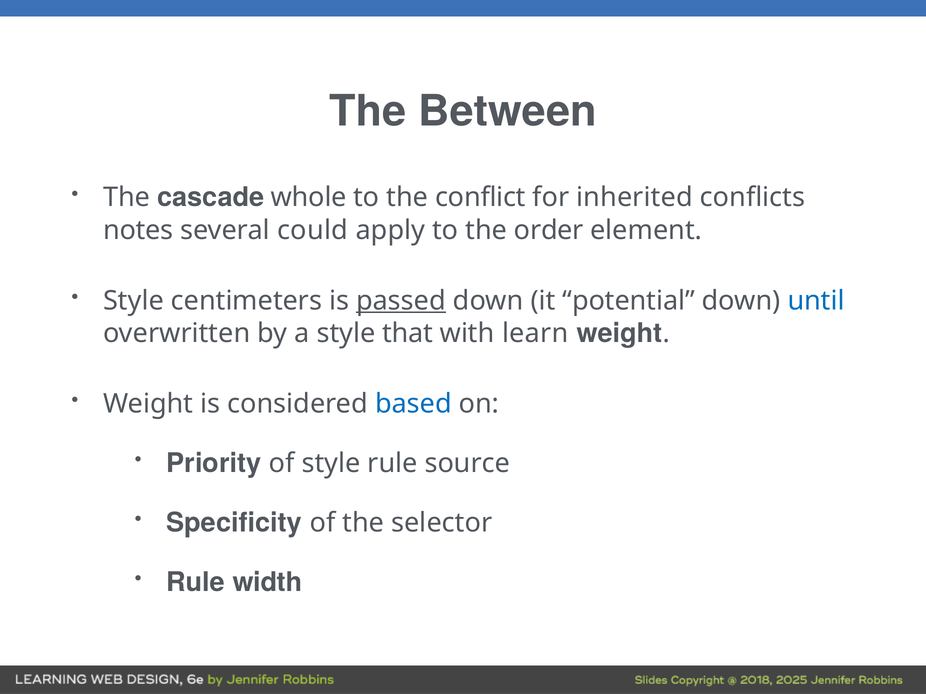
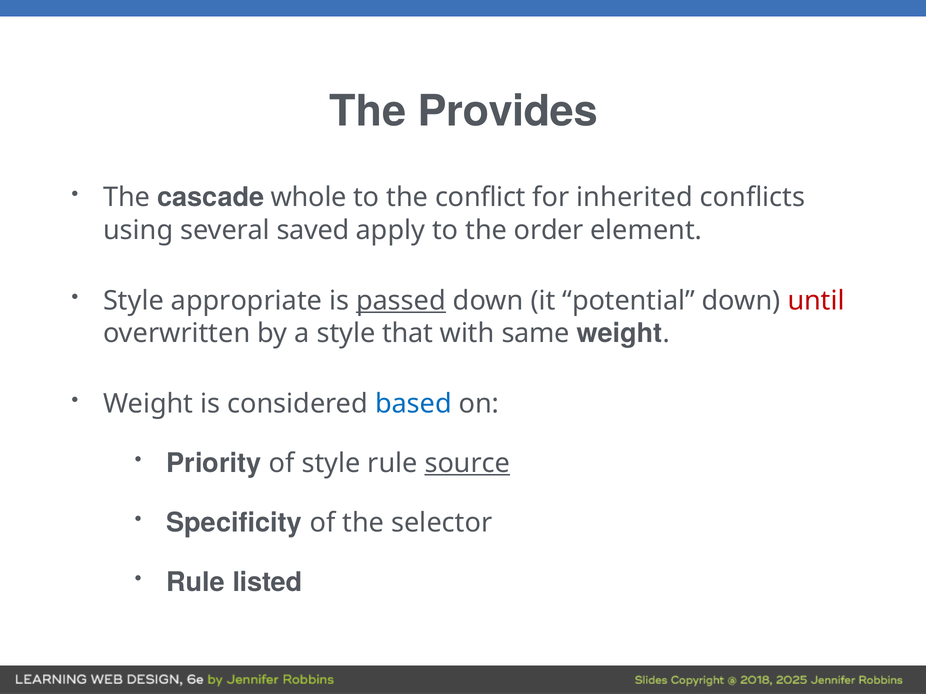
Between: Between -> Provides (508, 112)
notes: notes -> using (138, 230)
could: could -> saved (313, 230)
centimeters: centimeters -> appropriate (246, 301)
until colour: blue -> red (816, 301)
learn: learn -> same (536, 333)
source underline: none -> present (467, 464)
width: width -> listed (267, 583)
